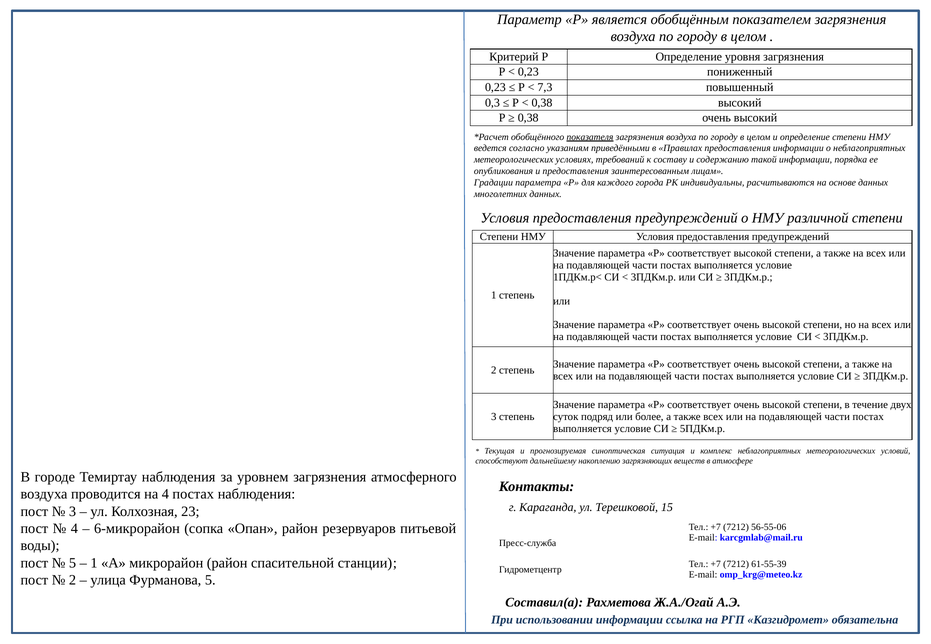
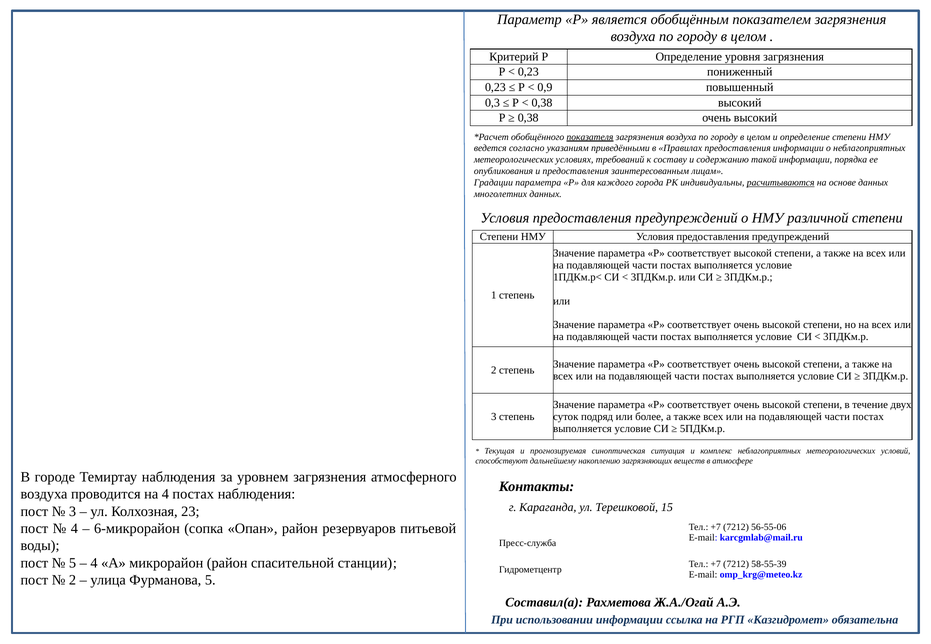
7,3: 7,3 -> 0,9 (545, 87)
расчитываются underline: none -> present (781, 183)
1: 1 -> 4 (94, 563)
61-55-39: 61-55-39 -> 58-55-39 (769, 565)
